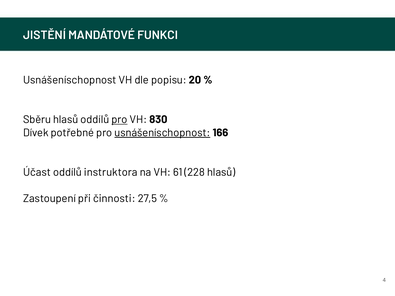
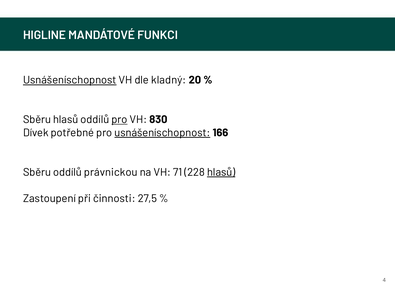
JISTĚNÍ: JISTĚNÍ -> HIGLINE (45, 35)
Usnášeníschopnost underline: none -> present (70, 80)
popisu: popisu -> kladný (169, 80)
Účast: Účast -> Sběru (37, 172)
instruktora: instruktora -> právnickou (111, 172)
61: 61 -> 71 (178, 172)
hlasů underline: none -> present (221, 172)
